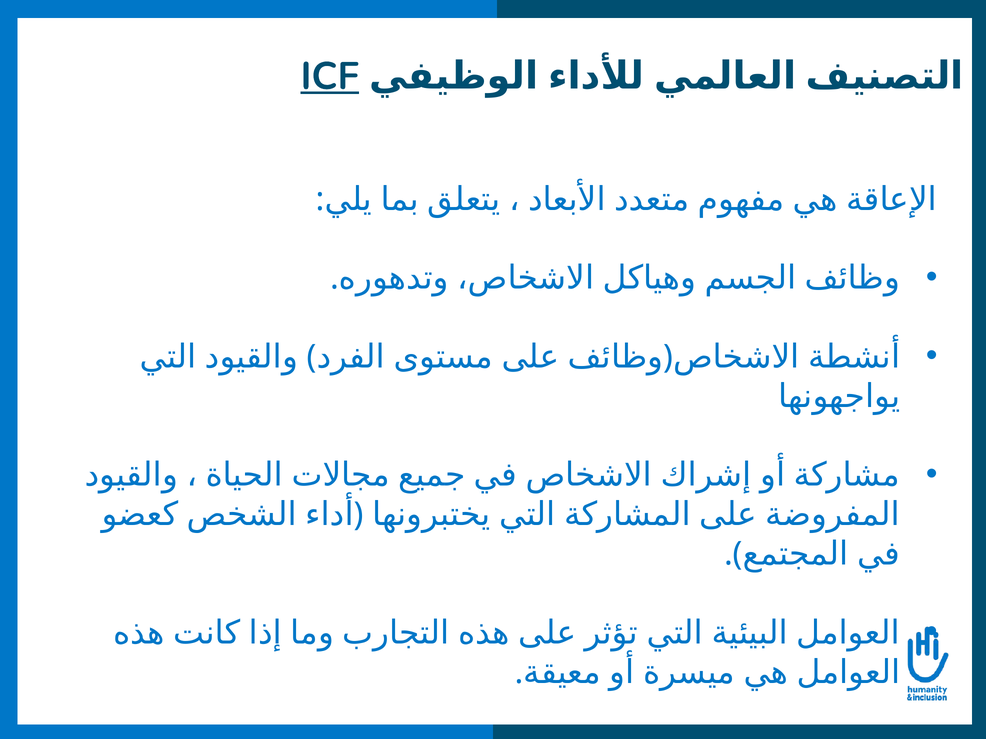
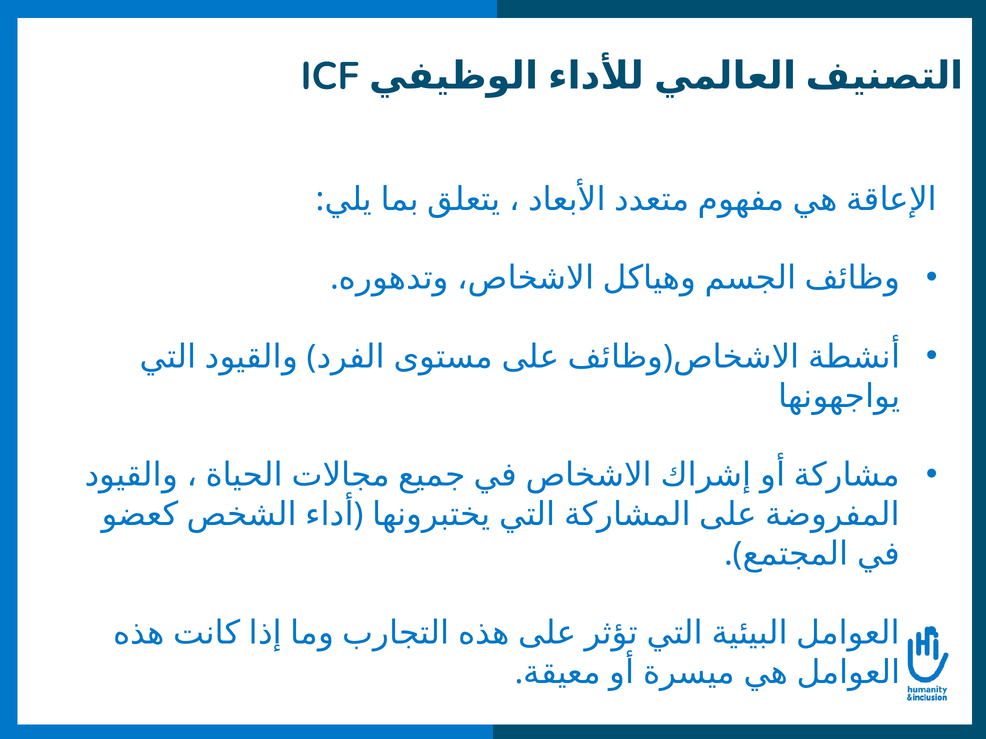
ICF underline: present -> none (330, 76)
